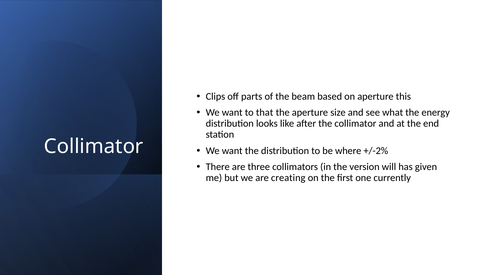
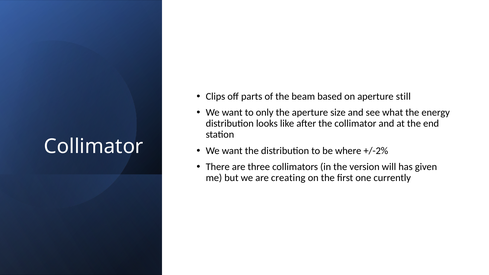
this: this -> still (403, 97)
that: that -> only (265, 113)
